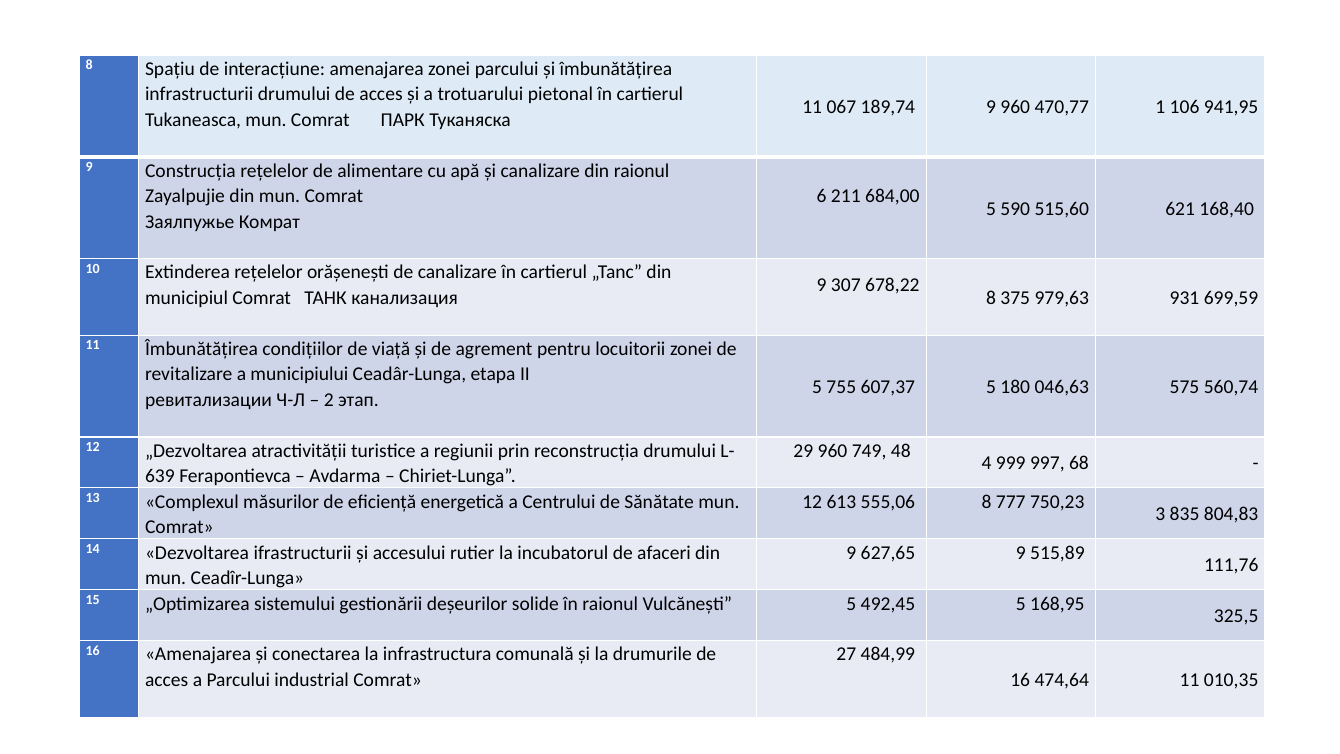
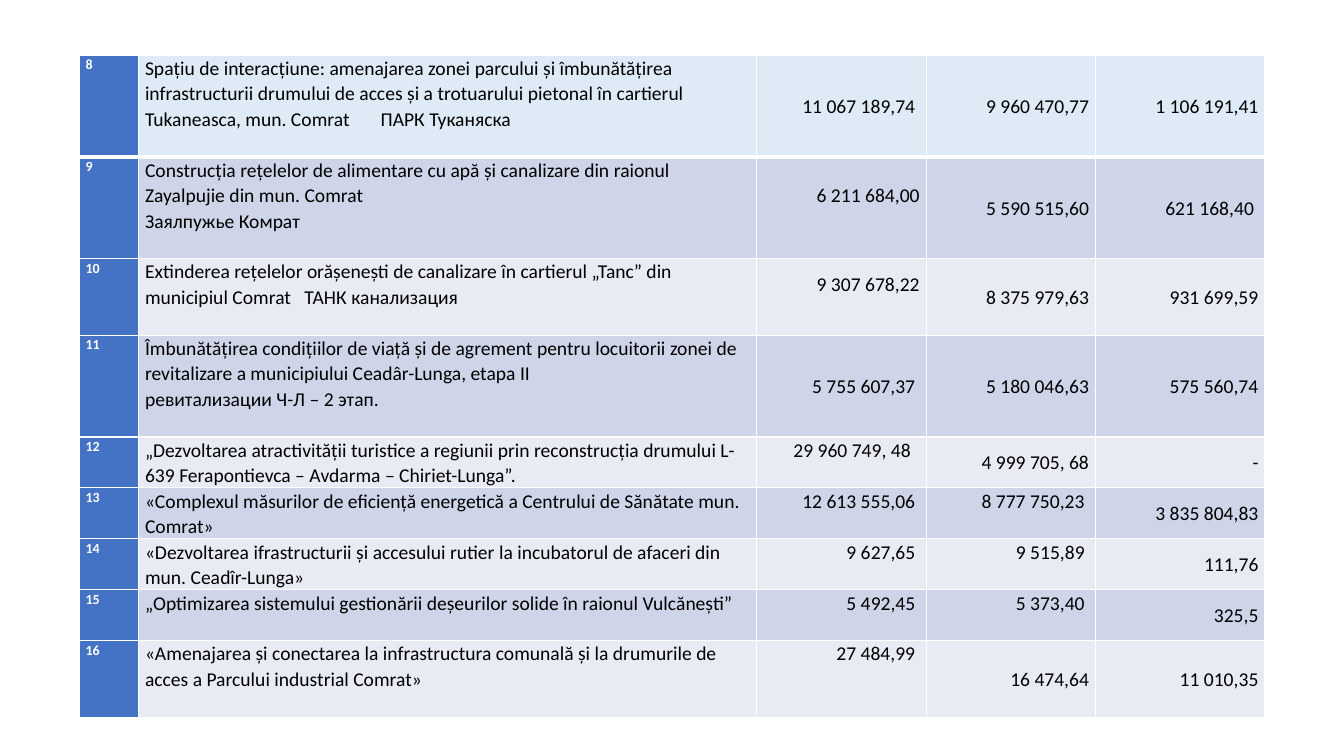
941,95: 941,95 -> 191,41 (1231, 107)
997: 997 -> 705 (1047, 463)
168,95: 168,95 -> 373,40 (1057, 603)
